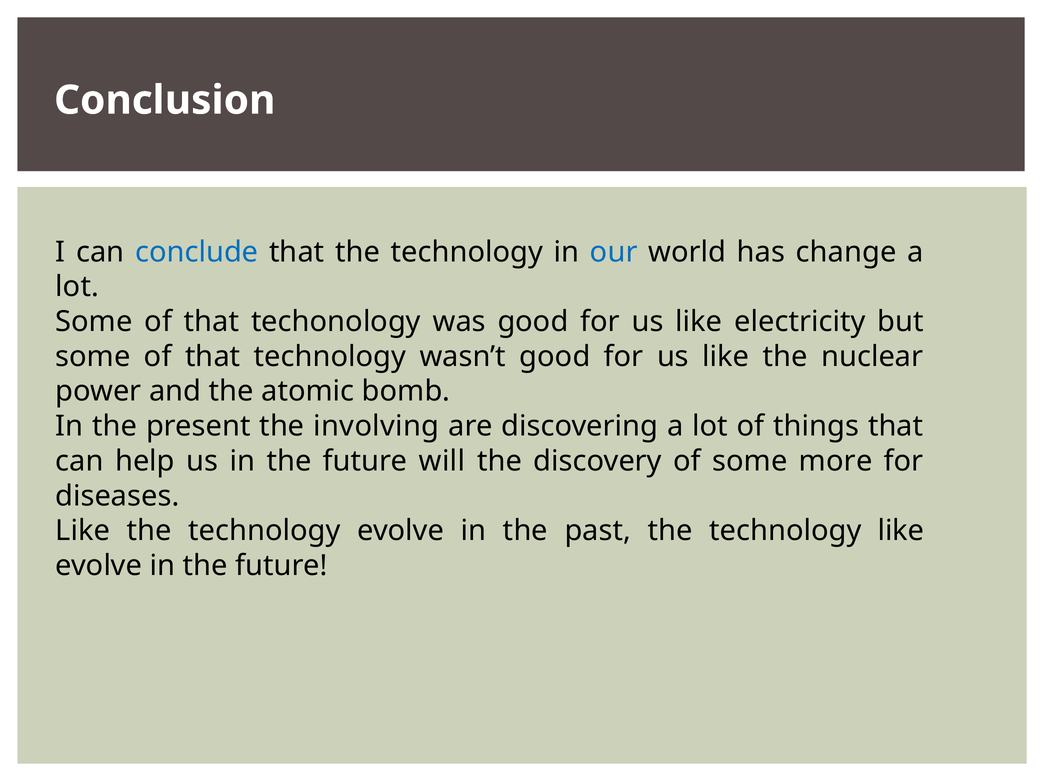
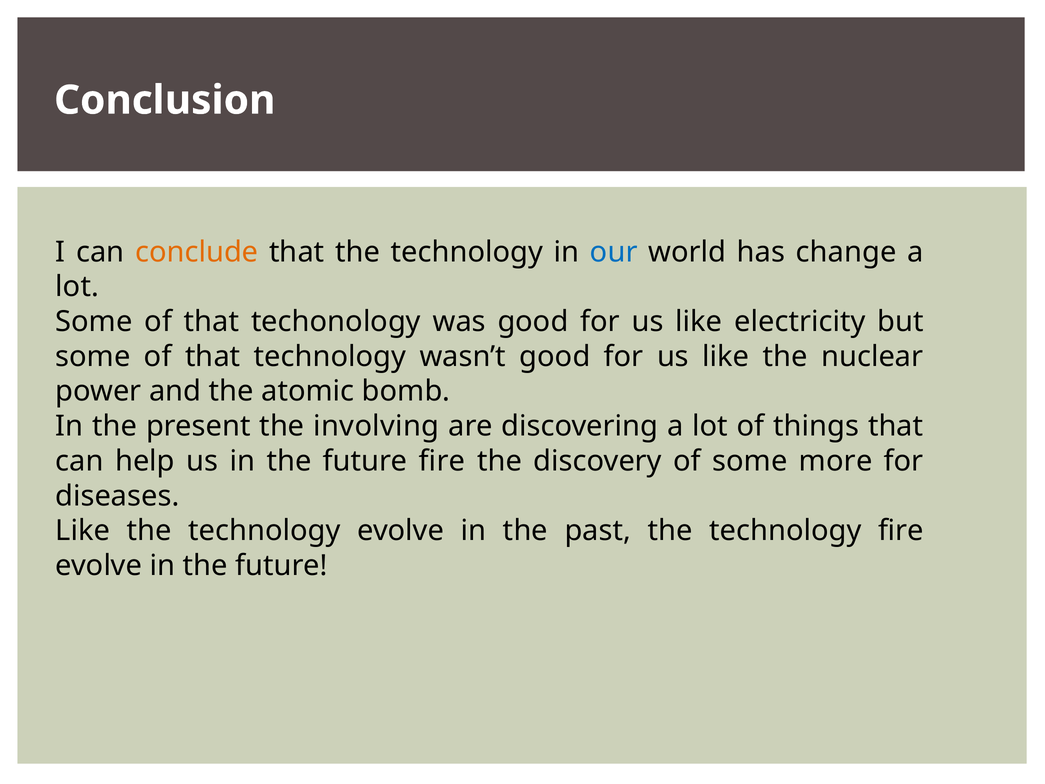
conclude colour: blue -> orange (197, 252)
future will: will -> fire (442, 461)
technology like: like -> fire (901, 531)
